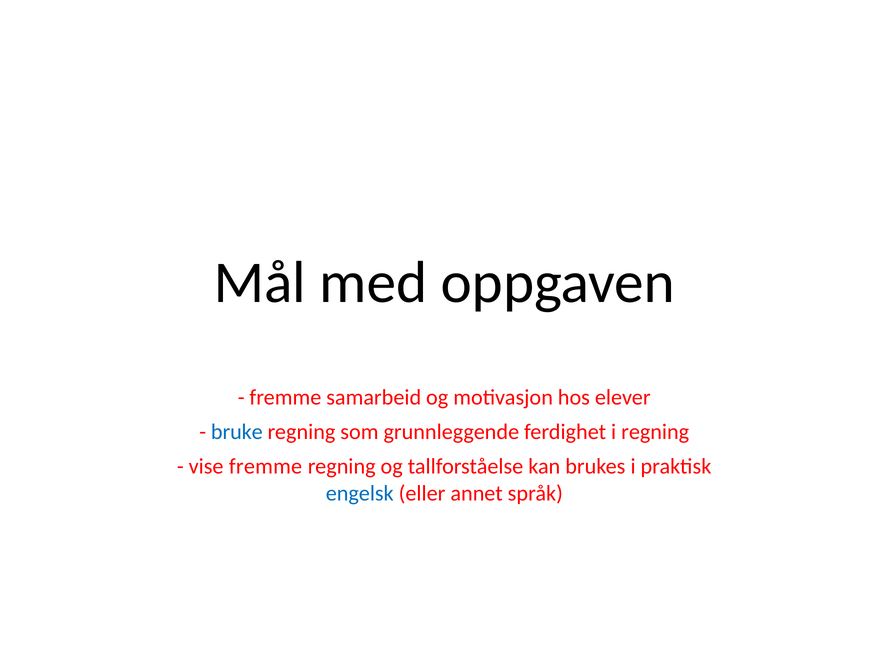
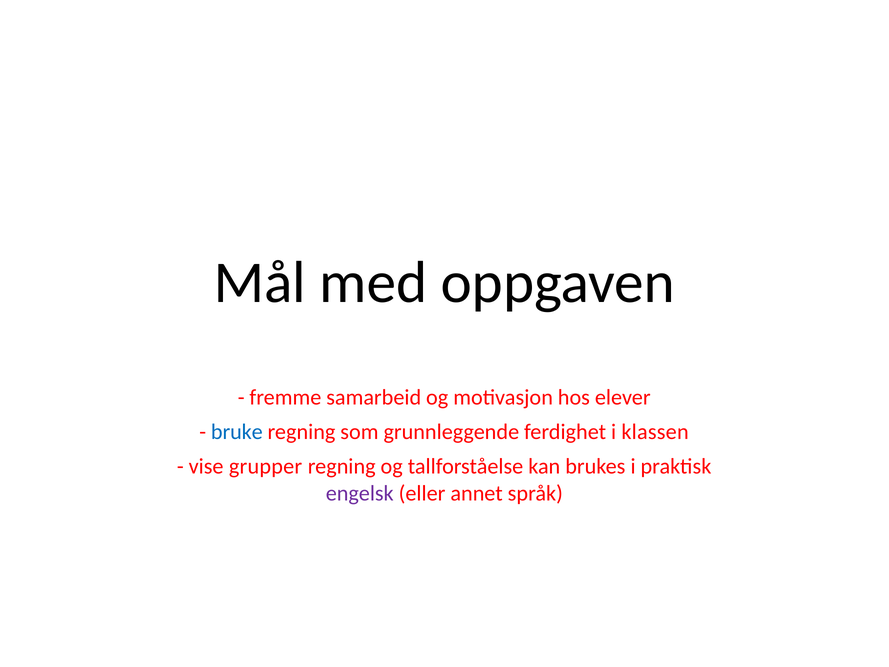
i regning: regning -> klassen (655, 432)
vise fremme: fremme -> grupper (266, 466)
engelsk colour: blue -> purple (360, 493)
